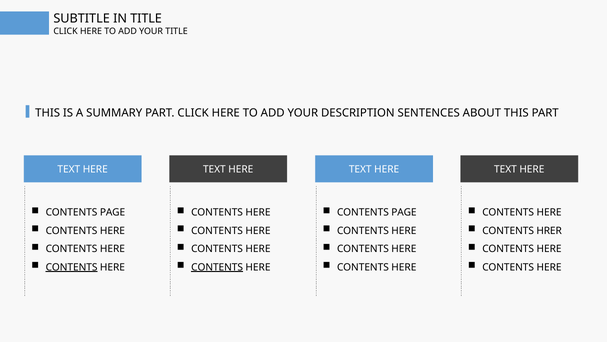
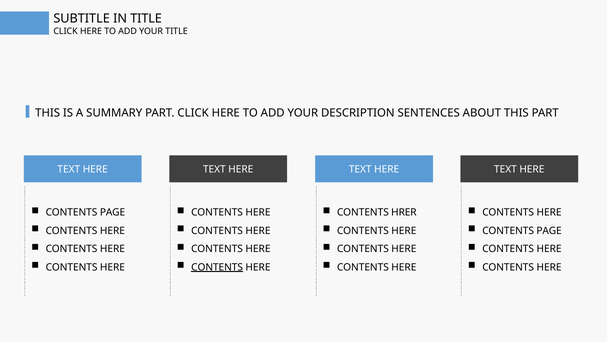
PAGE: PAGE -> HRER (404, 212)
HRER: HRER -> PAGE (549, 230)
CONTENTS underline: present -> none (72, 267)
